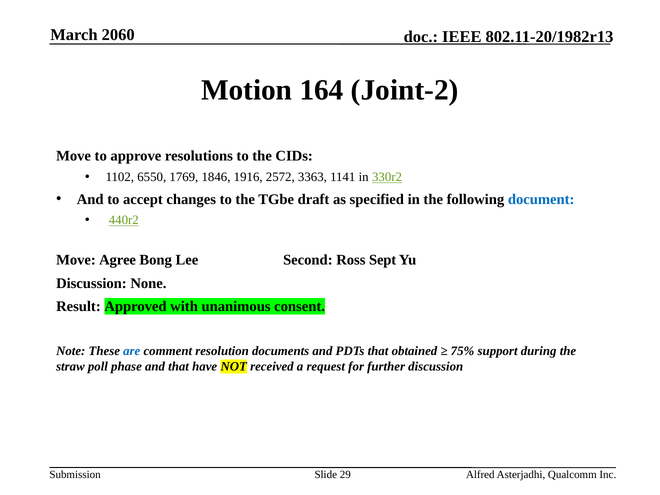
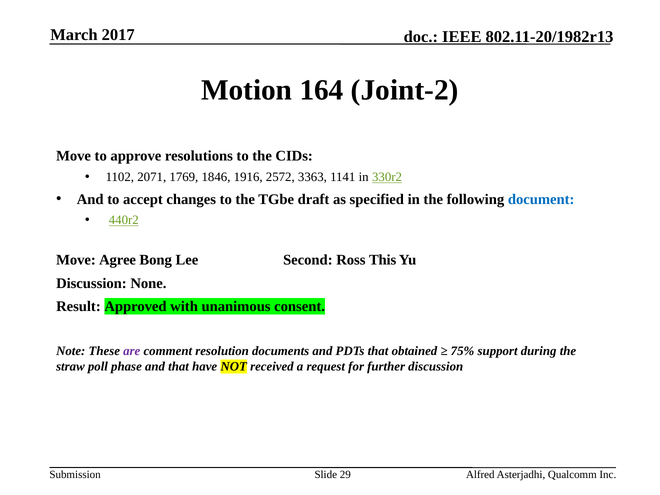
2060: 2060 -> 2017 (118, 35)
6550: 6550 -> 2071 (152, 177)
Sept: Sept -> This (383, 260)
are colour: blue -> purple (132, 351)
